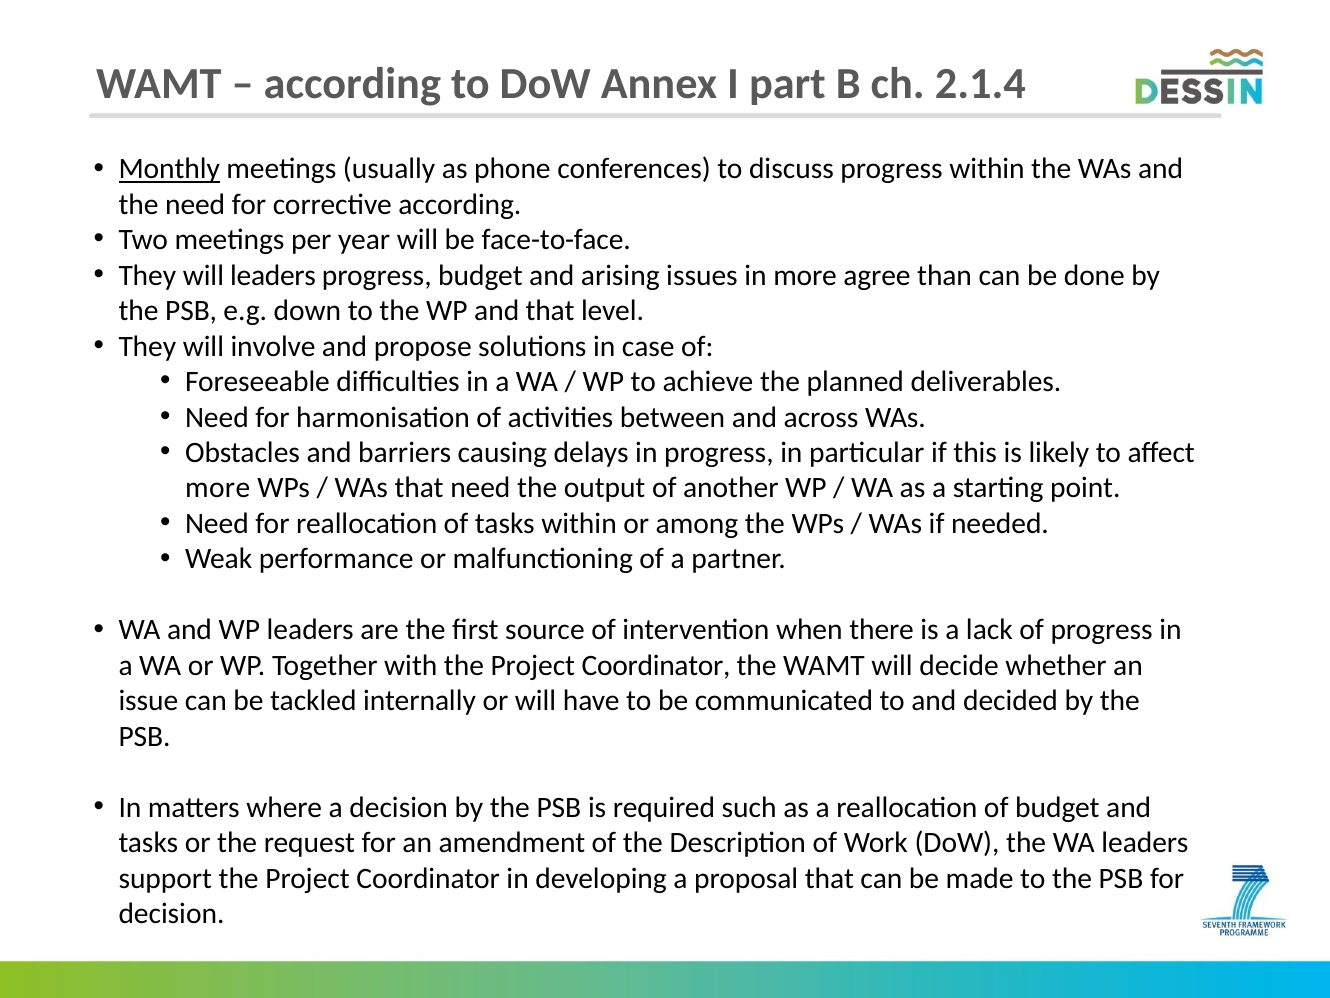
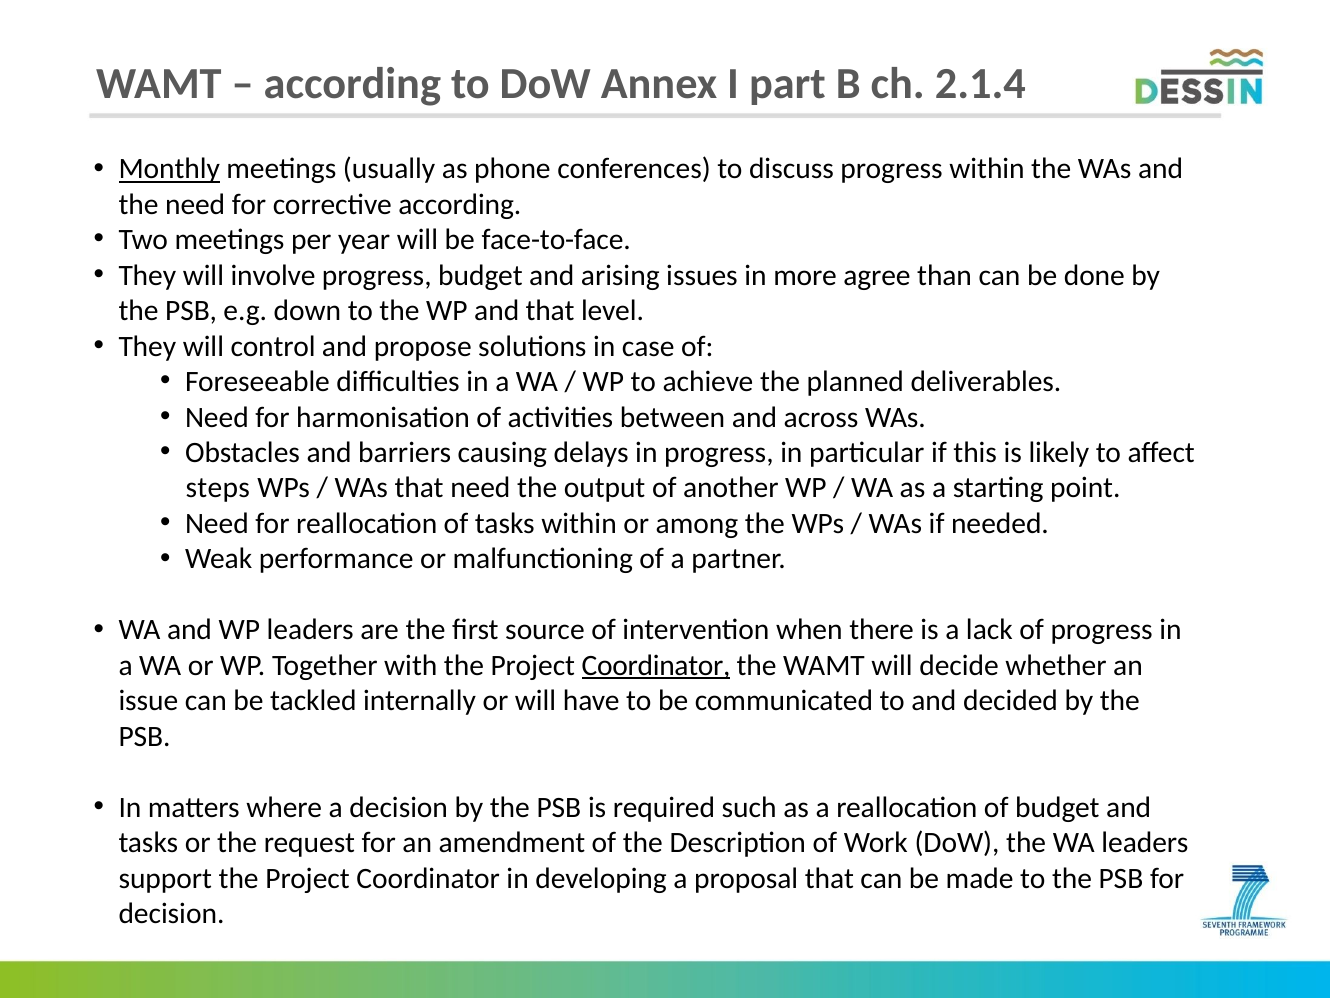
will leaders: leaders -> involve (273, 275)
involve: involve -> control (273, 346)
more: more -> steps (218, 488)
Coordinator underline: none -> present (656, 665)
